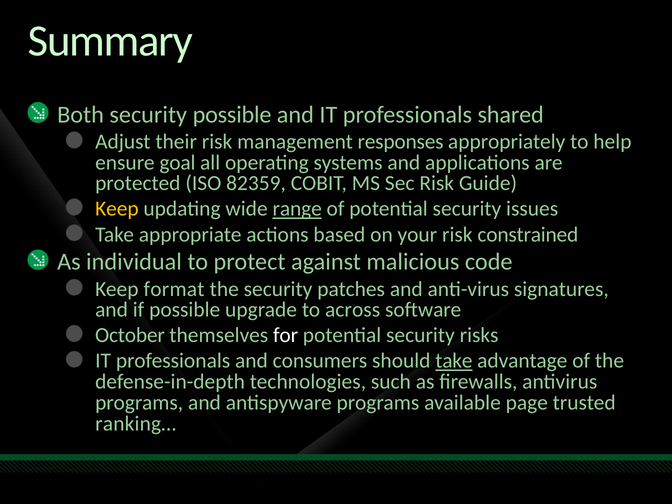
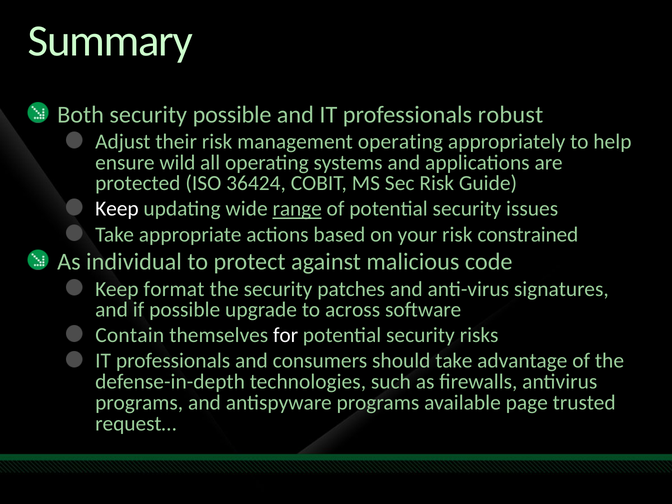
shared: shared -> robust (510, 115)
management responses: responses -> operating (400, 142)
goal: goal -> wild (177, 162)
82359: 82359 -> 36424 (256, 183)
Keep colour: yellow -> white (117, 209)
October: October -> Contain (130, 335)
take underline: present -> none (454, 361)
ranking…: ranking… -> request… (136, 423)
